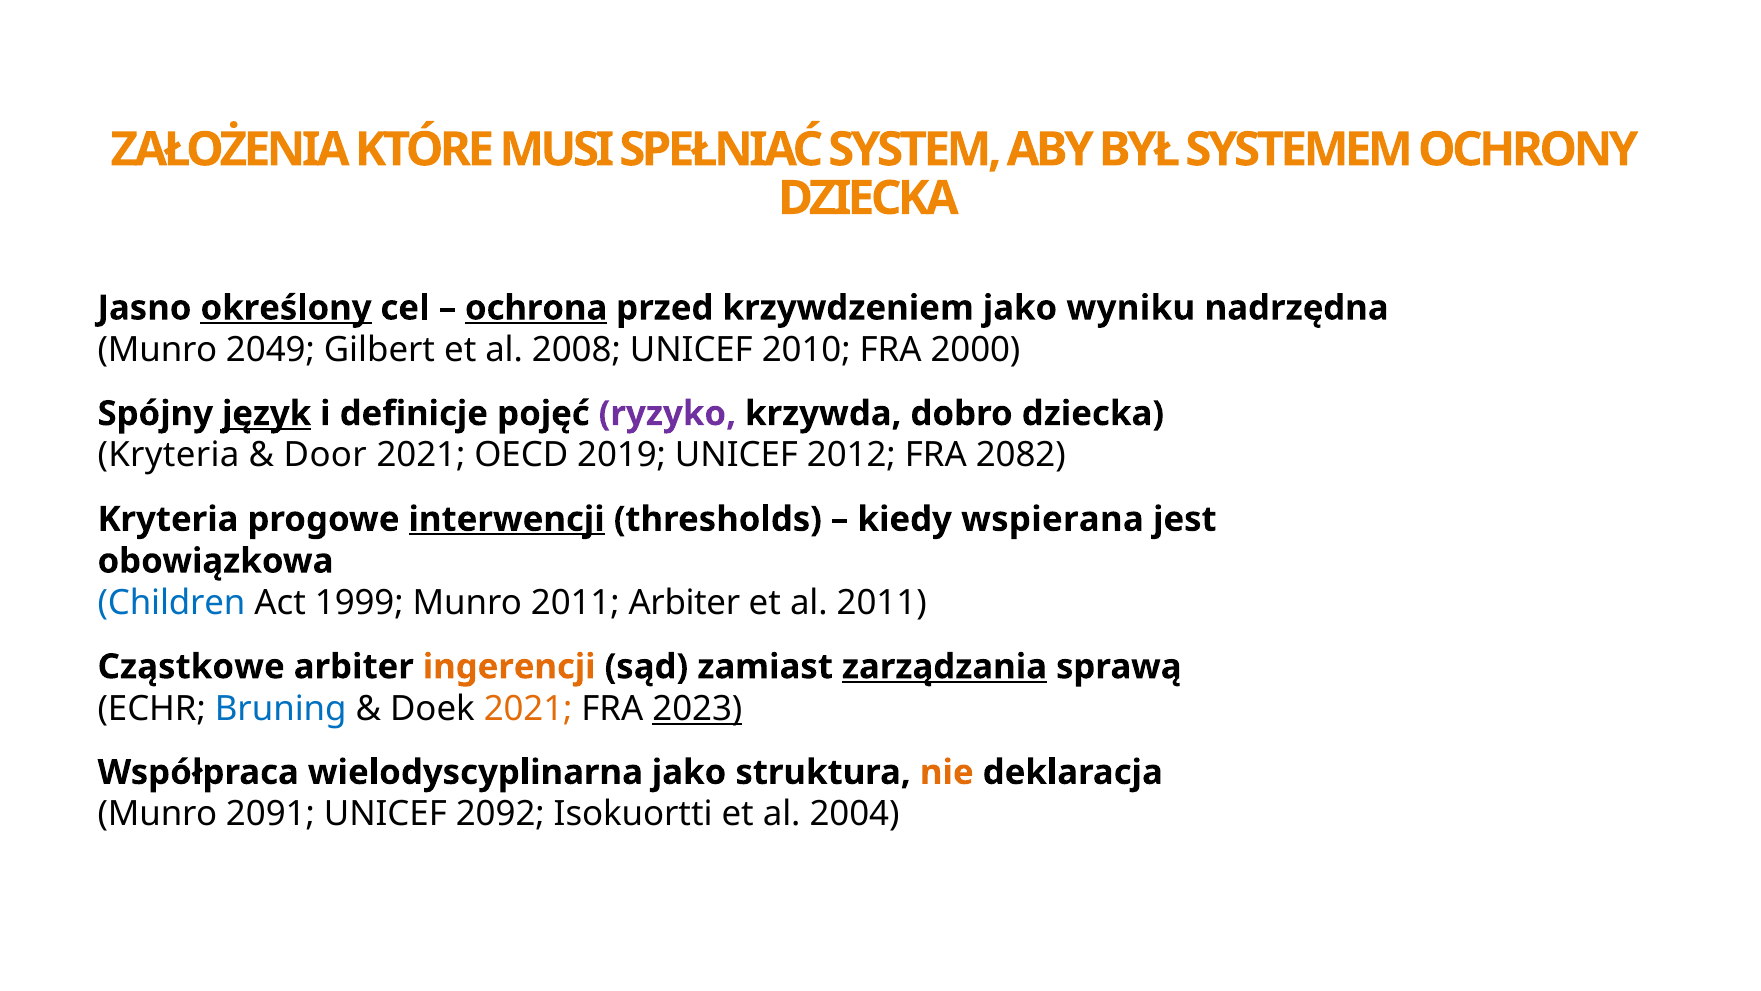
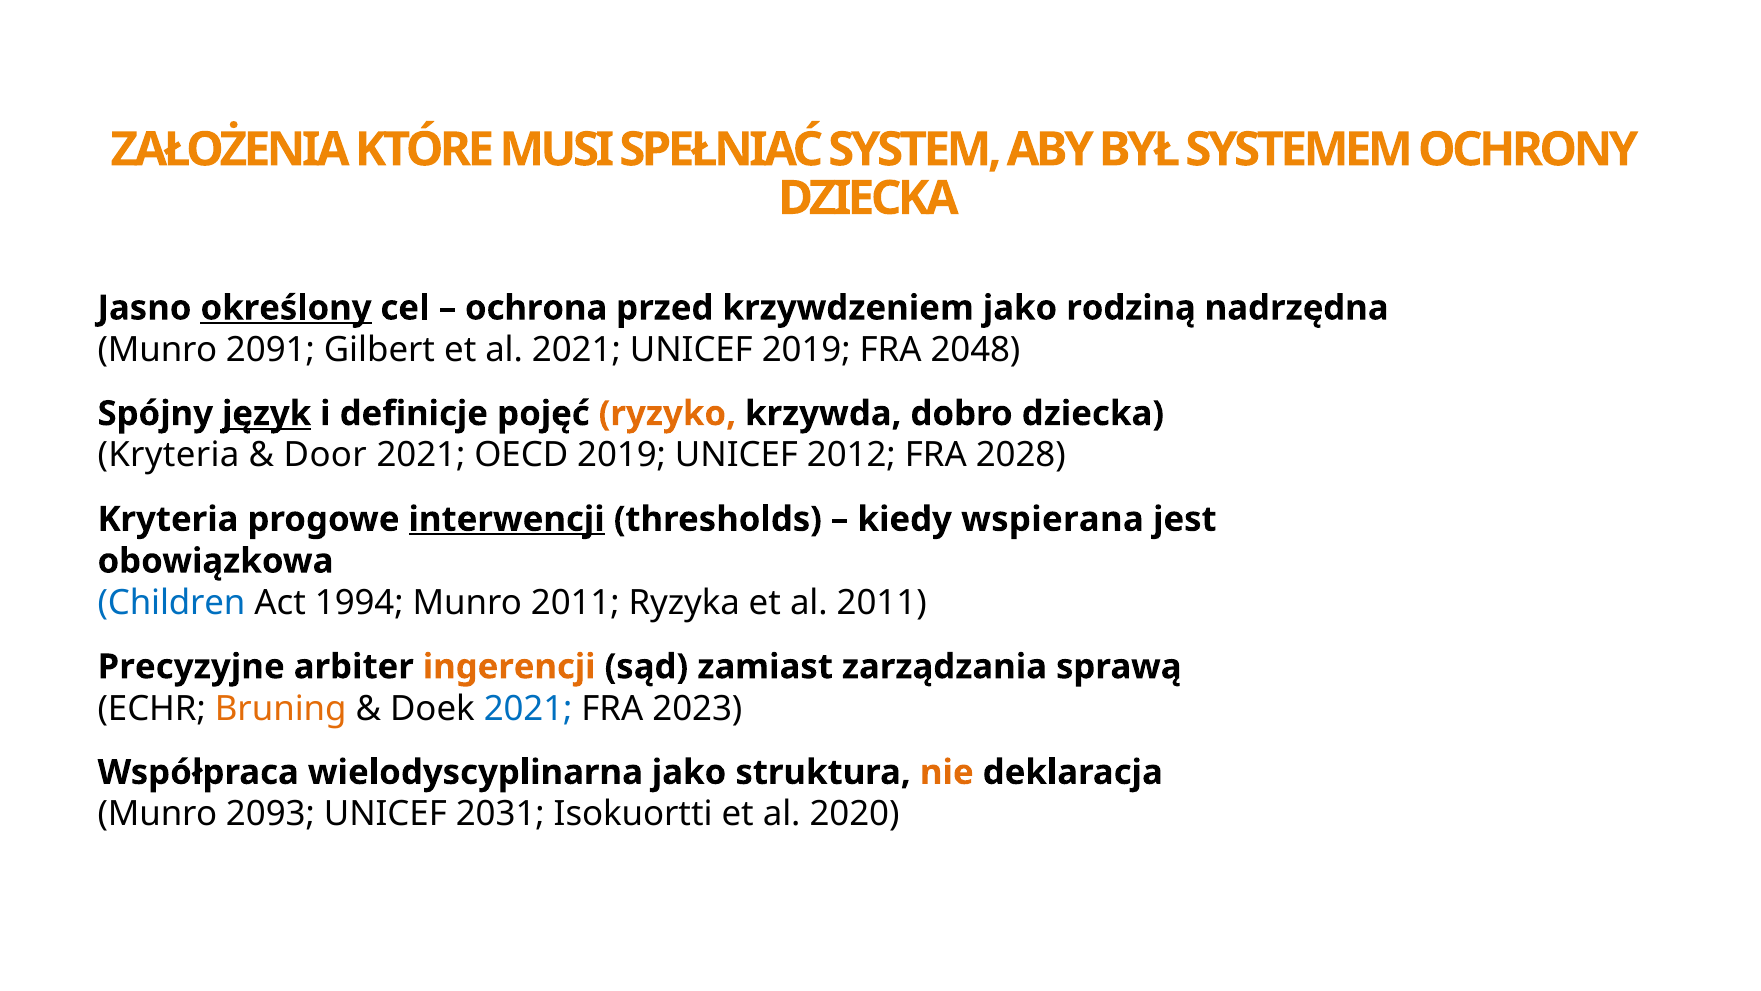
ochrona underline: present -> none (536, 308)
wyniku: wyniku -> rodziną (1131, 308)
2049: 2049 -> 2091 (270, 350)
al 2008: 2008 -> 2021 (576, 350)
UNICEF 2010: 2010 -> 2019 (806, 350)
2000: 2000 -> 2048 (976, 350)
ryzyko colour: purple -> orange (667, 413)
2082: 2082 -> 2028 (1021, 455)
1999: 1999 -> 1994 (359, 603)
2011 Arbiter: Arbiter -> Ryzyka (684, 603)
Cząstkowe: Cząstkowe -> Precyzyjne (191, 666)
zarządzania underline: present -> none (944, 666)
Bruning colour: blue -> orange (281, 708)
2021 colour: orange -> blue (528, 708)
2023 underline: present -> none (697, 708)
2091: 2091 -> 2093 (270, 814)
2092: 2092 -> 2031 (500, 814)
2004: 2004 -> 2020 (855, 814)
